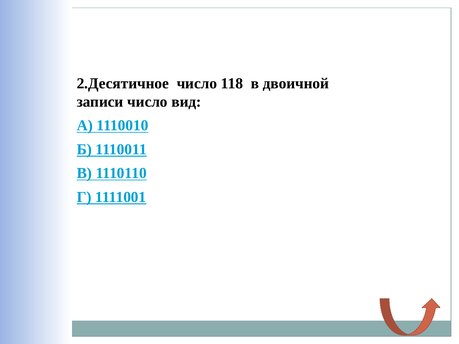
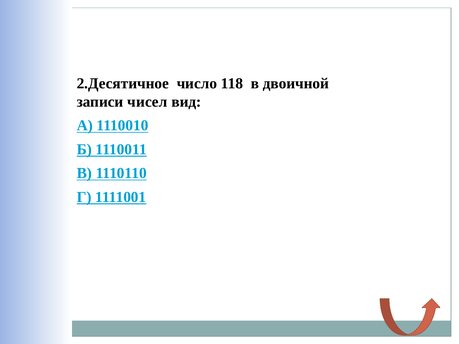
записи число: число -> чисел (147, 102)
